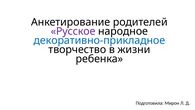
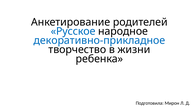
Русское colour: purple -> blue (73, 31)
